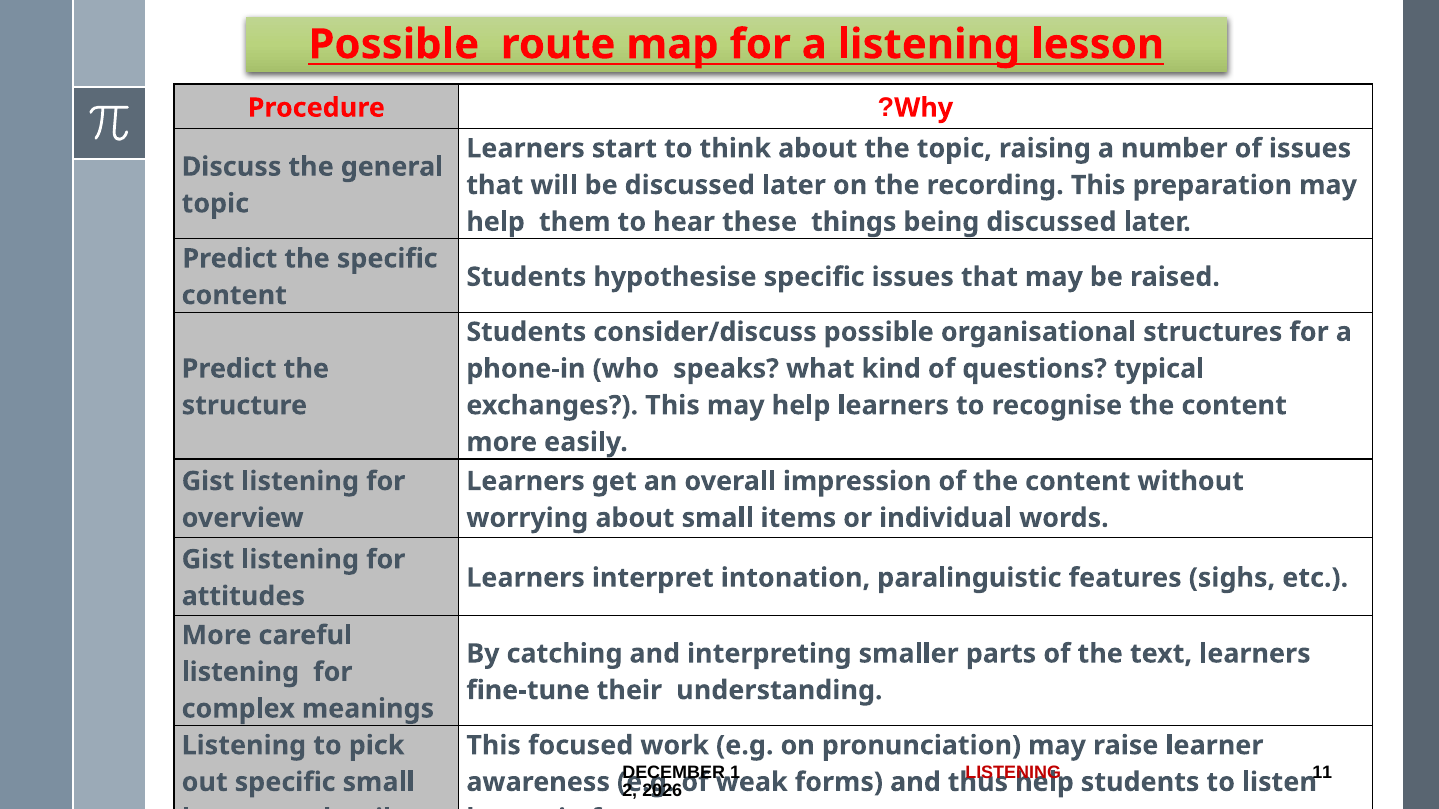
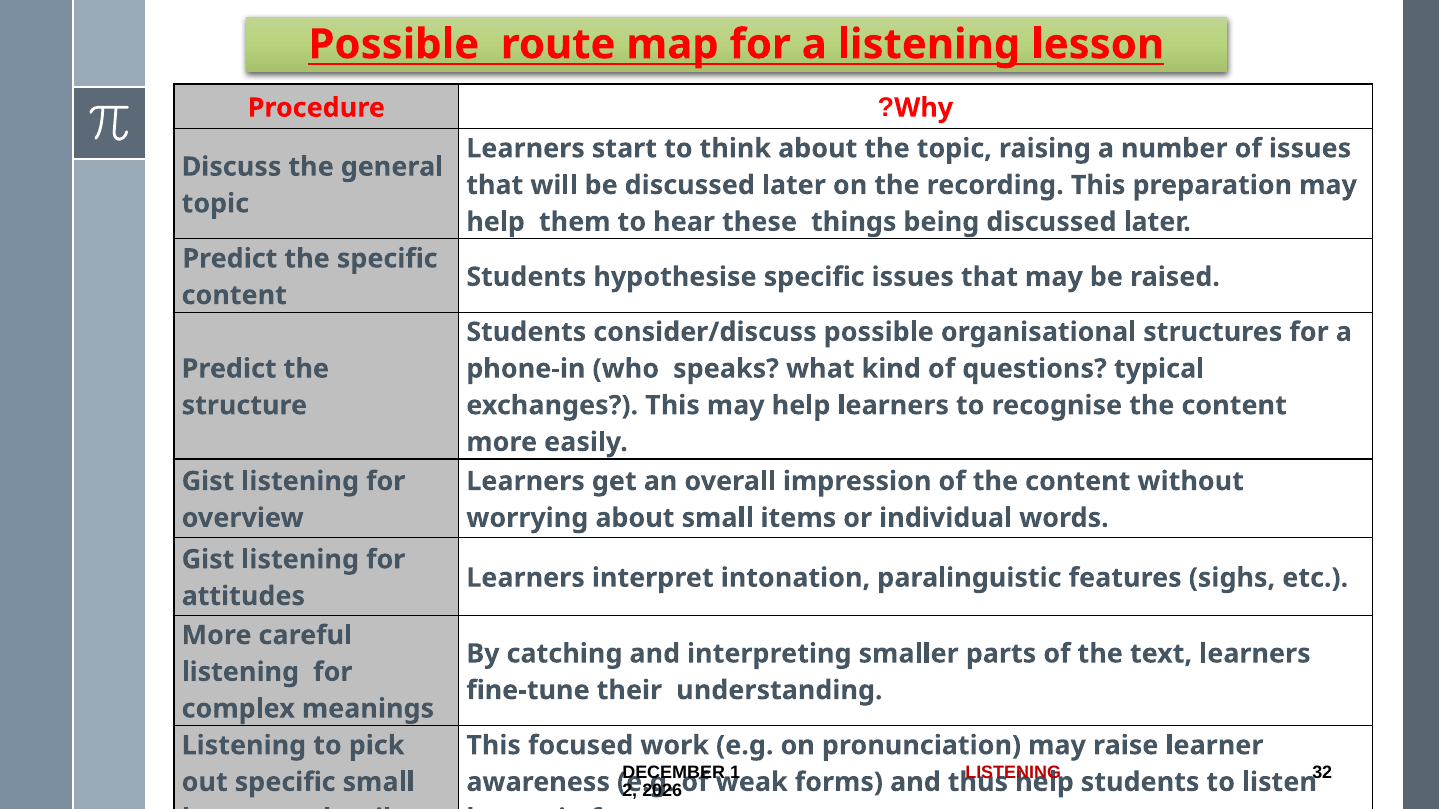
11: 11 -> 32 (1322, 773)
